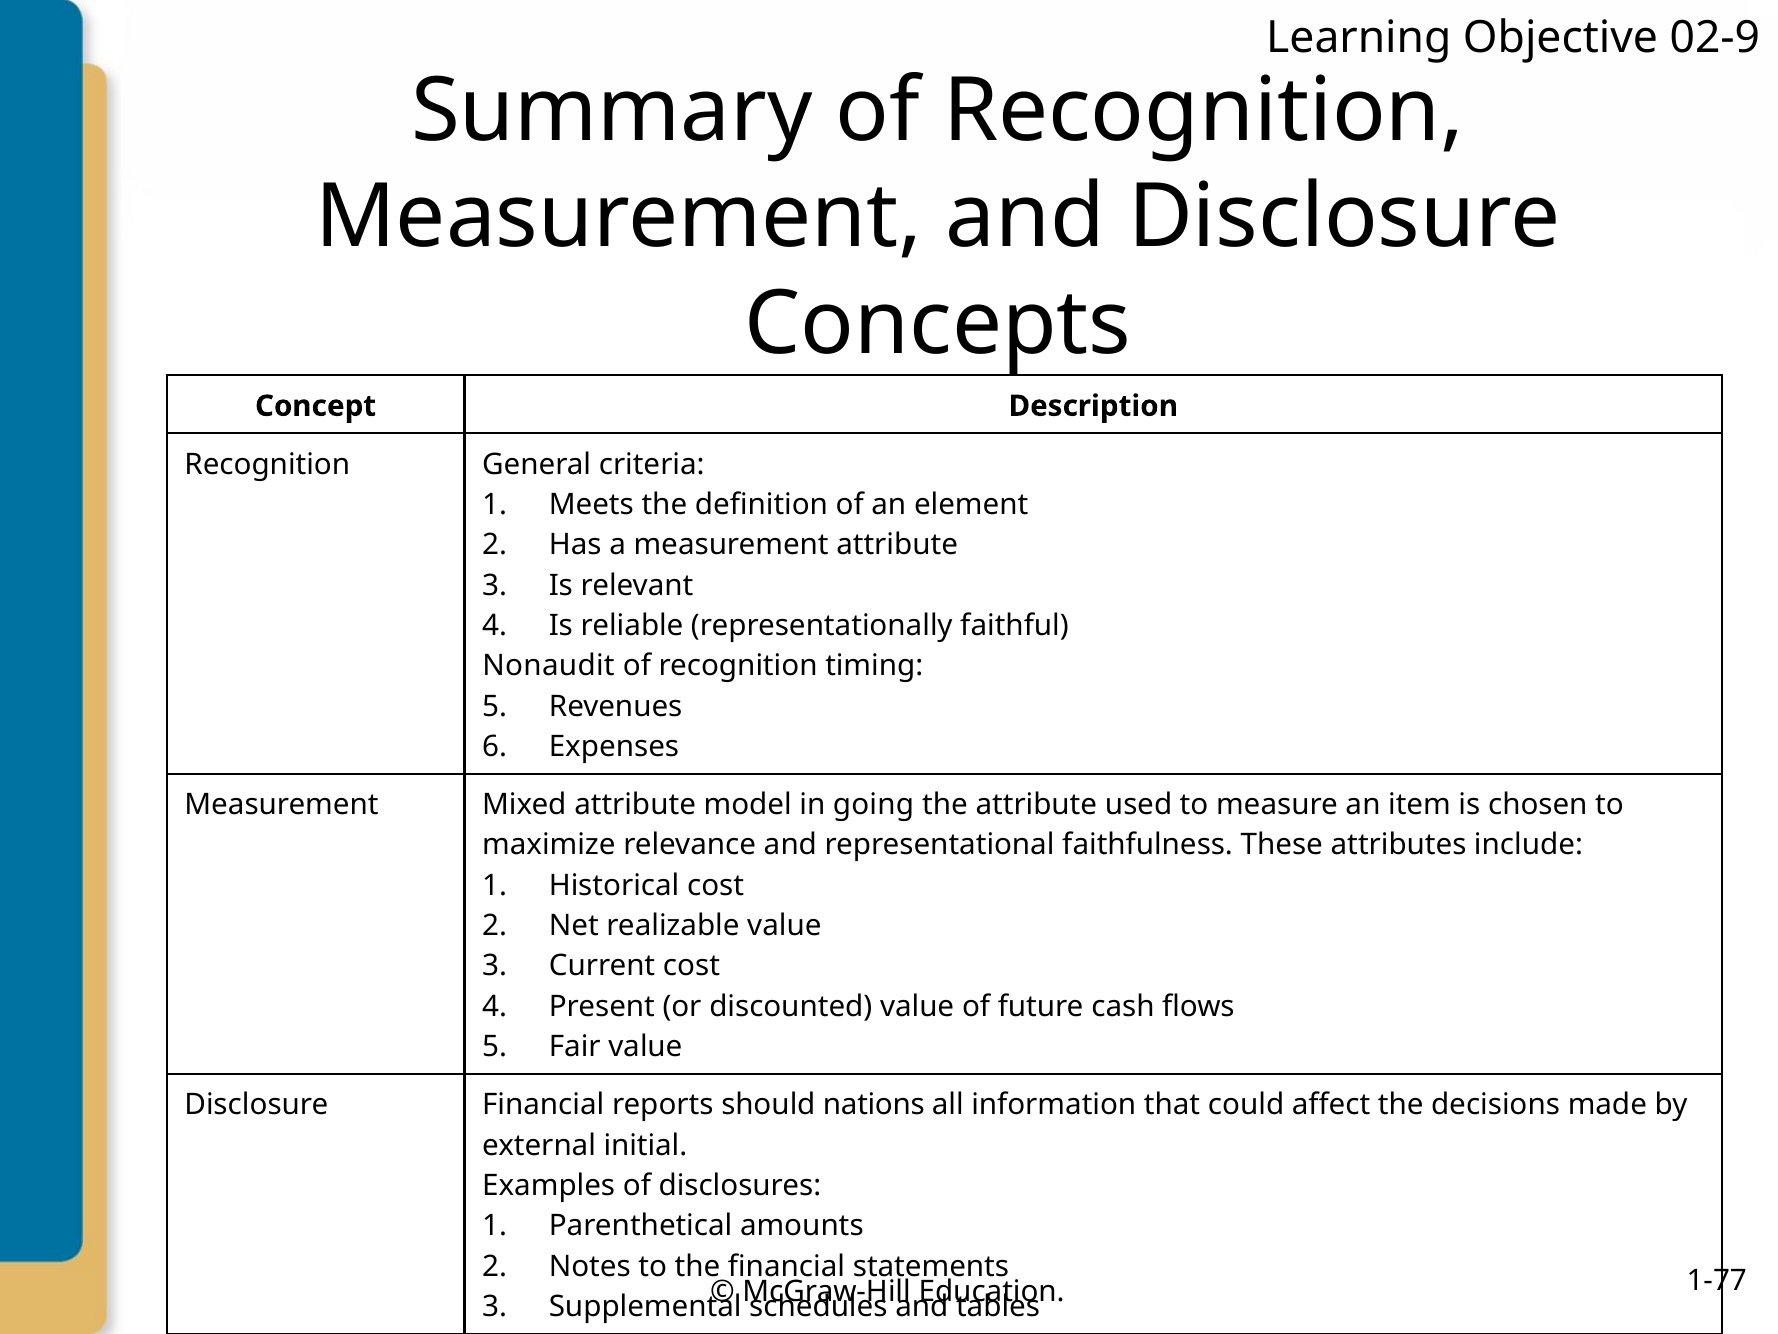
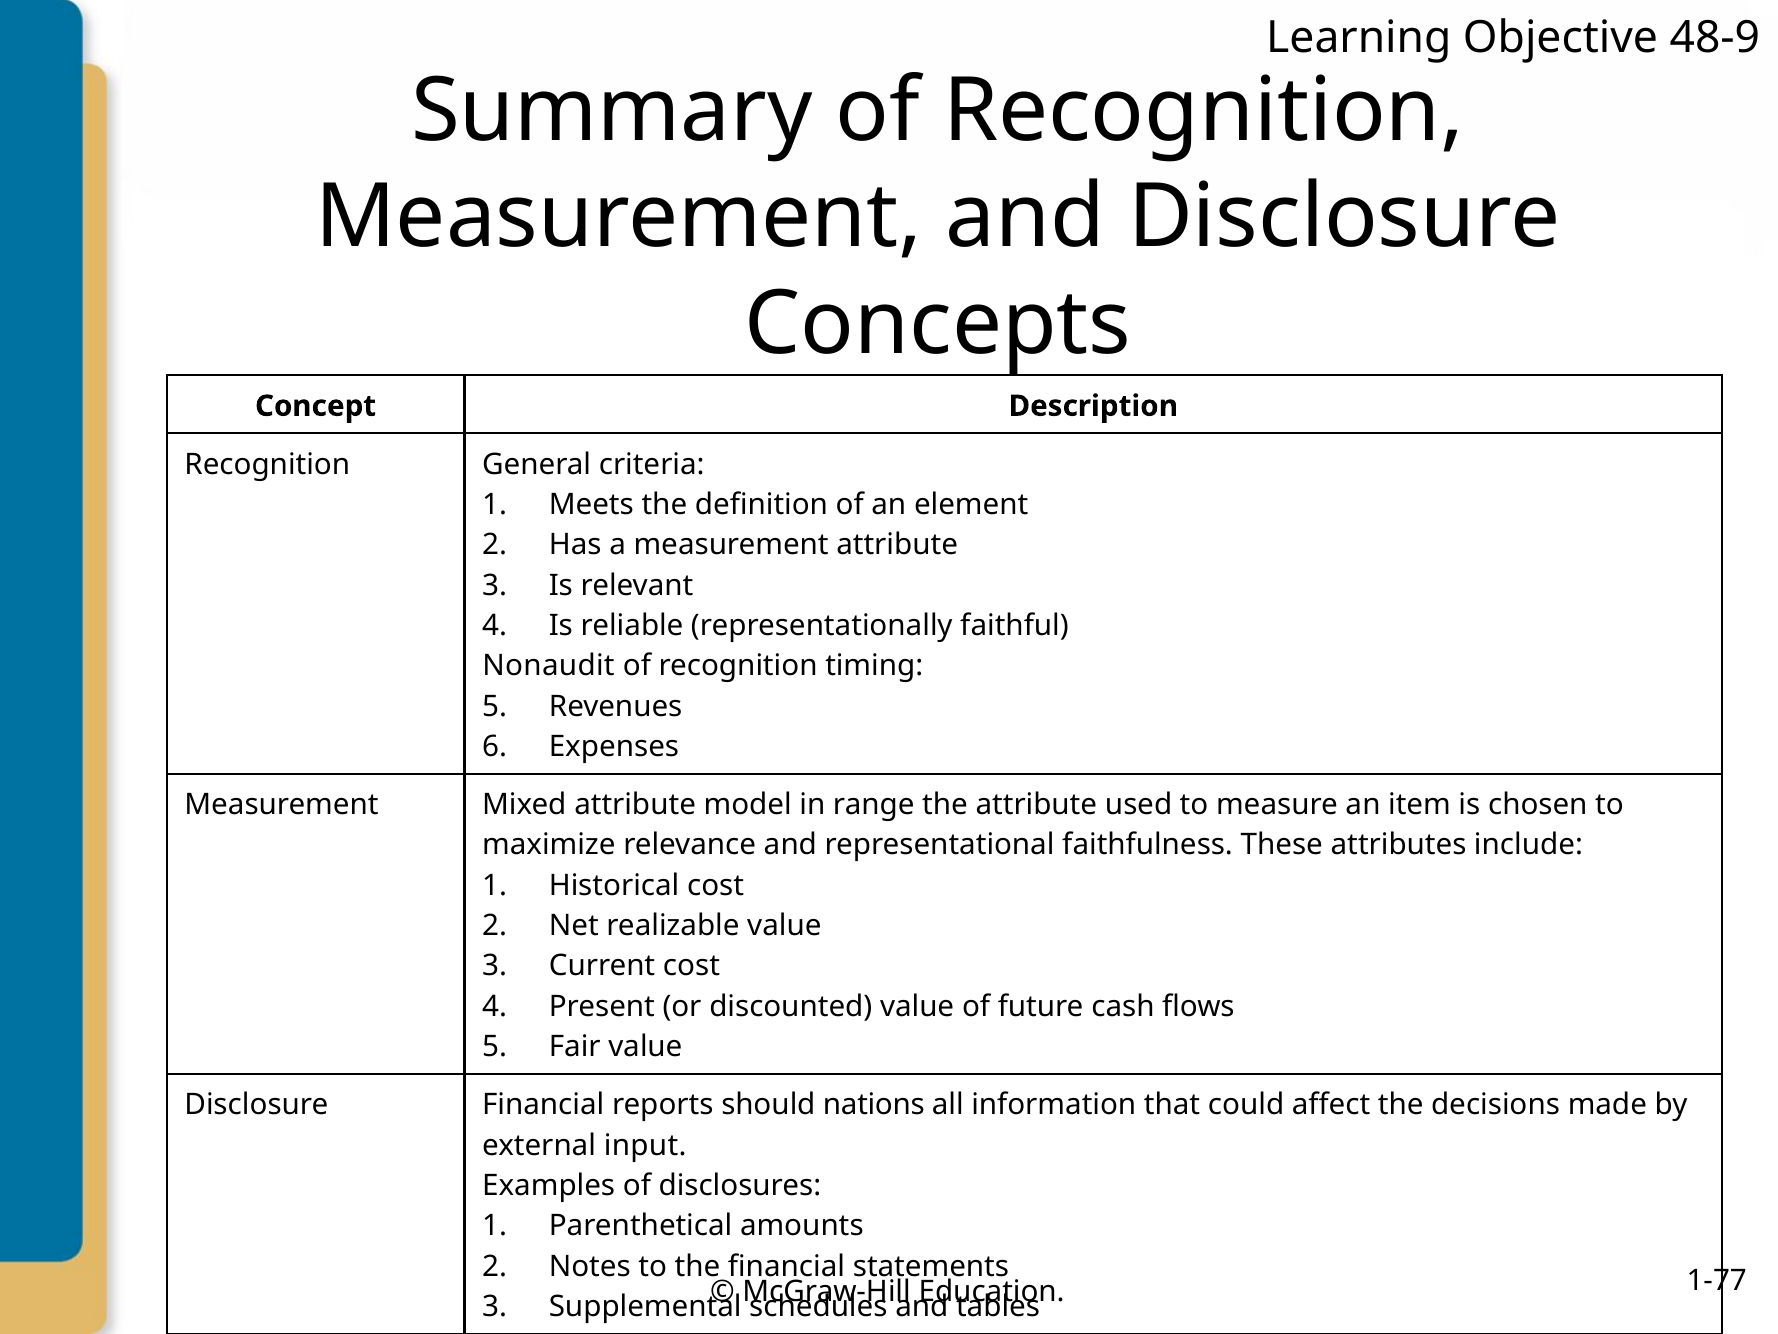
02-9: 02-9 -> 48-9 (1715, 38)
going: going -> range (874, 804)
initial: initial -> input (645, 1145)
